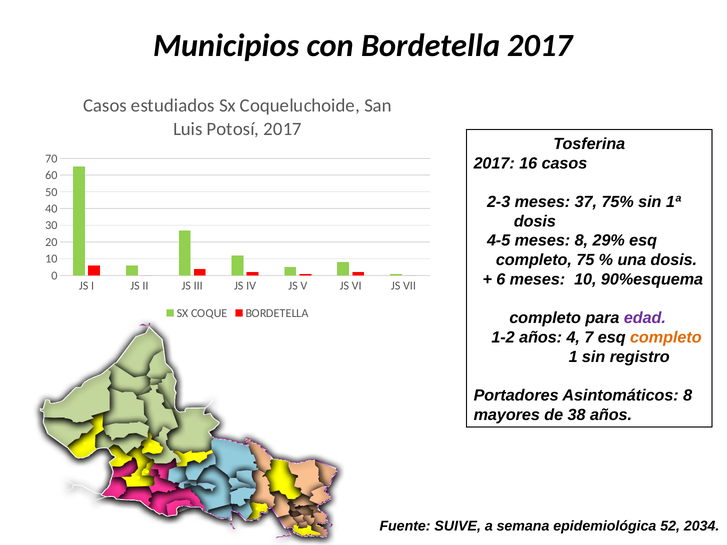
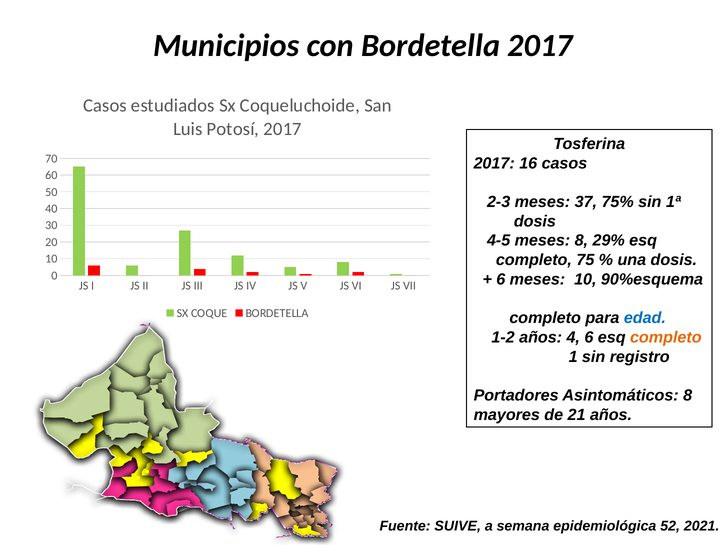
edad colour: purple -> blue (645, 318)
4 7: 7 -> 6 (589, 338)
38: 38 -> 21 (577, 415)
2034: 2034 -> 2021 (702, 526)
